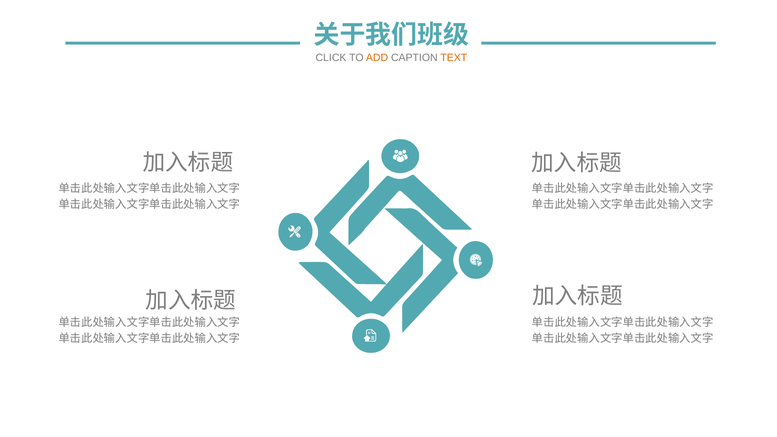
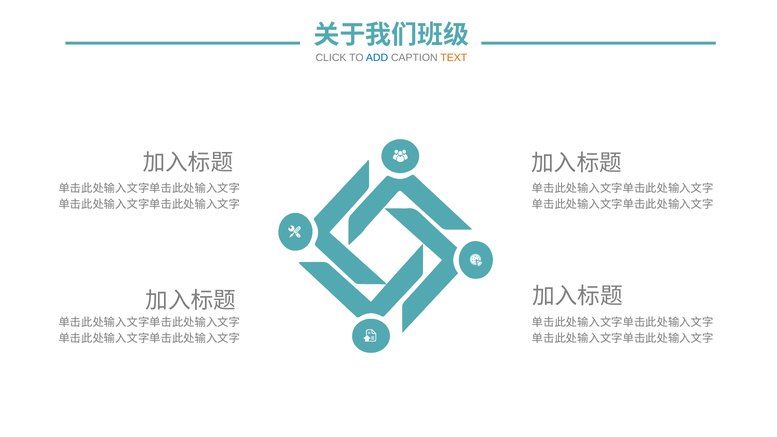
ADD colour: orange -> blue (377, 58)
